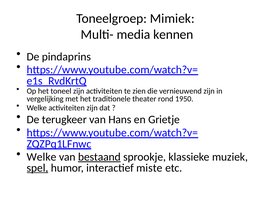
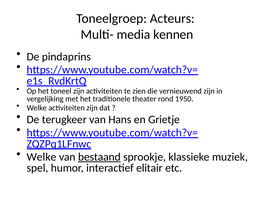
Mimiek: Mimiek -> Acteurs (172, 19)
spel underline: present -> none (37, 167)
miste: miste -> elitair (149, 167)
